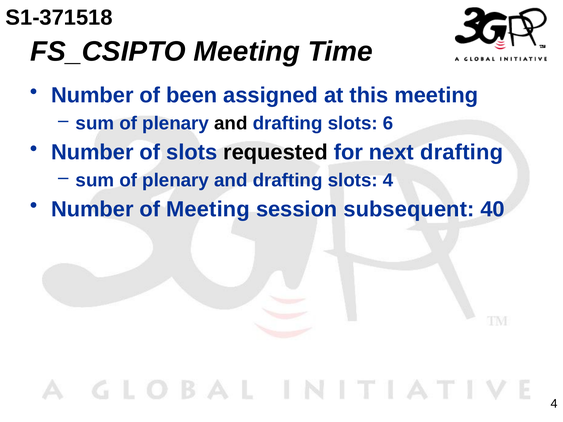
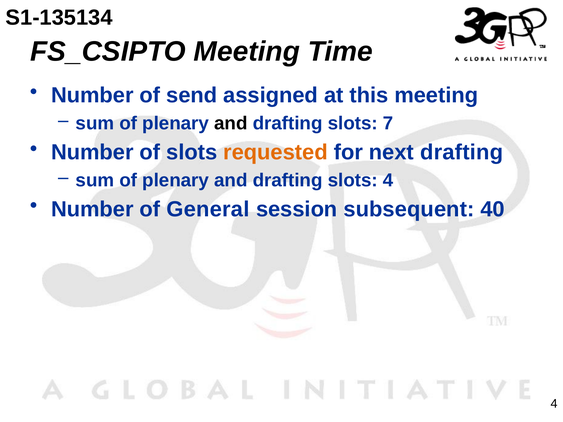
S1-371518: S1-371518 -> S1-135134 (59, 17)
been: been -> send (192, 95)
6: 6 -> 7 (388, 123)
requested colour: black -> orange (276, 152)
of Meeting: Meeting -> General (208, 209)
